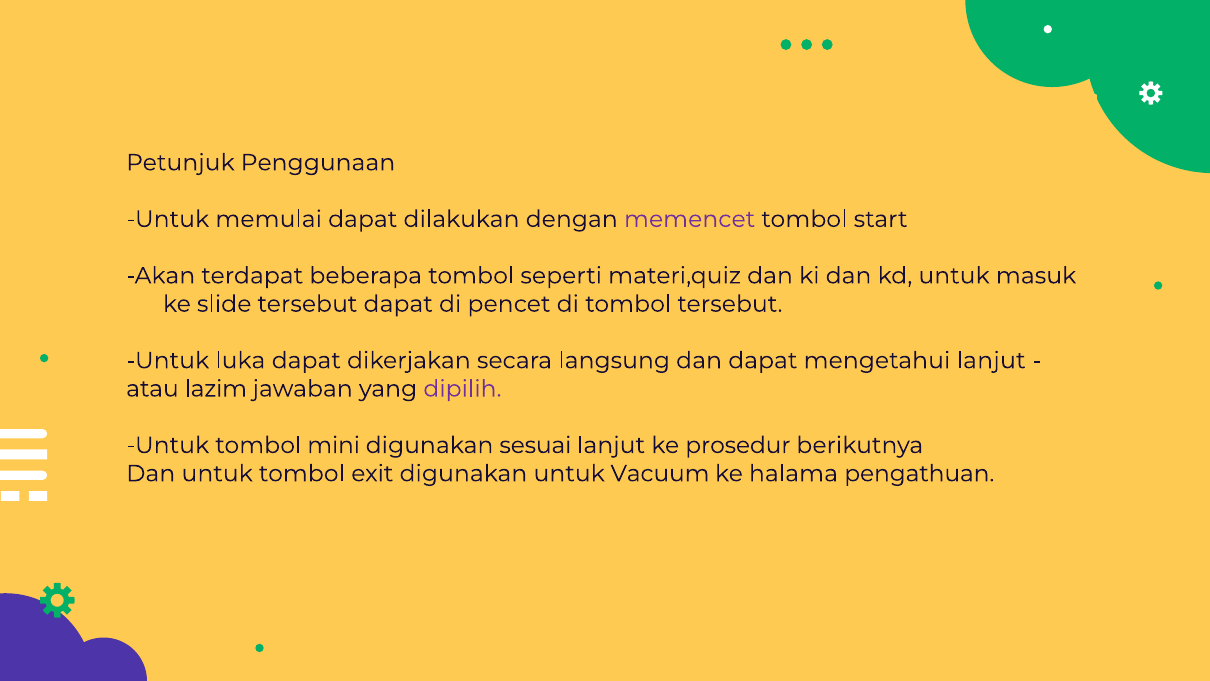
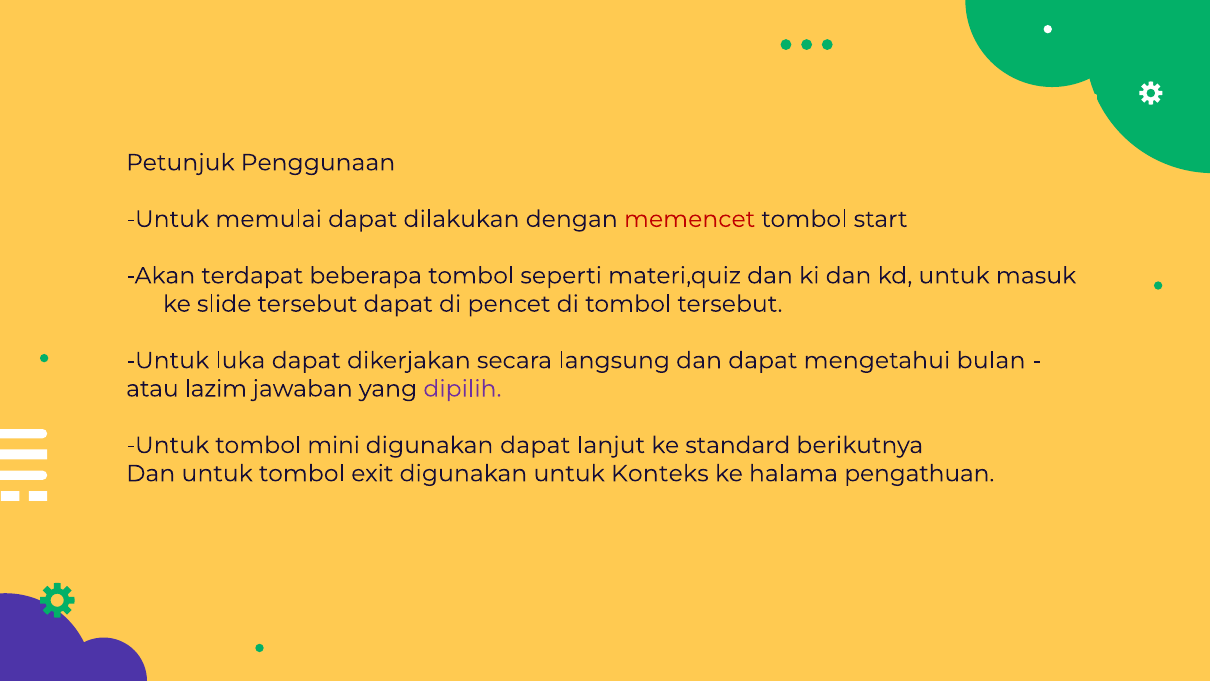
memencet colour: purple -> red (690, 219)
mengetahui lanjut: lanjut -> bulan (991, 360)
digunakan sesuai: sesuai -> dapat (535, 445)
prosedur: prosedur -> standard (738, 445)
Vacuum: Vacuum -> Konteks (660, 473)
